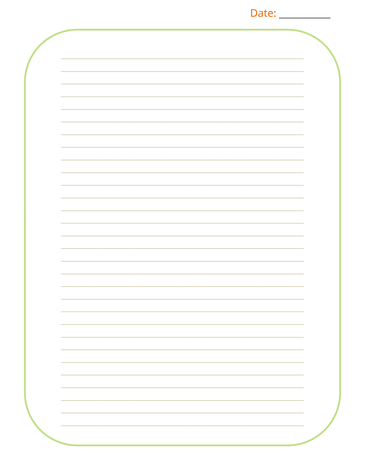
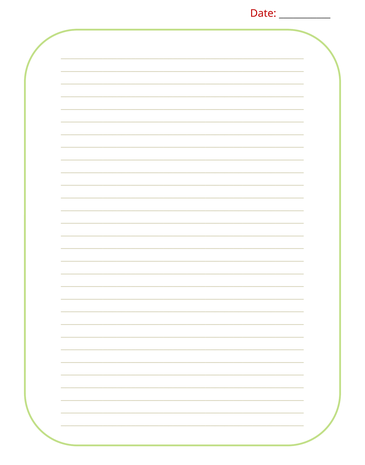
Date colour: orange -> red (263, 13)
